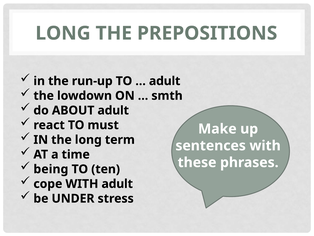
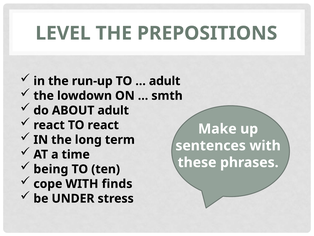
LONG: LONG -> LEVEL (63, 33)
TO must: must -> react (103, 125)
WITH adult: adult -> finds (117, 183)
